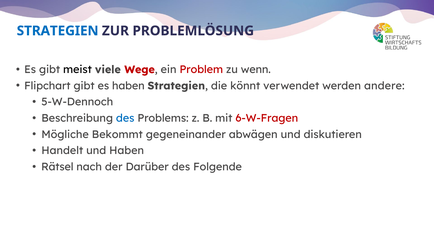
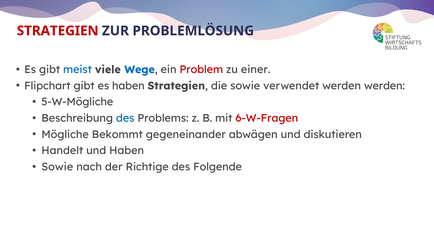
STRATEGIEN colour: blue -> red (58, 31)
meist colour: black -> blue (77, 70)
Wege colour: red -> blue (140, 70)
wenn: wenn -> einer (256, 70)
die könnt: könnt -> sowie (245, 86)
werden andere: andere -> werden (384, 86)
5-W-Dennoch: 5-W-Dennoch -> 5-W-Mögliche (77, 102)
Rätsel: Rätsel -> Sowie (57, 167)
Darüber: Darüber -> Richtige (147, 167)
